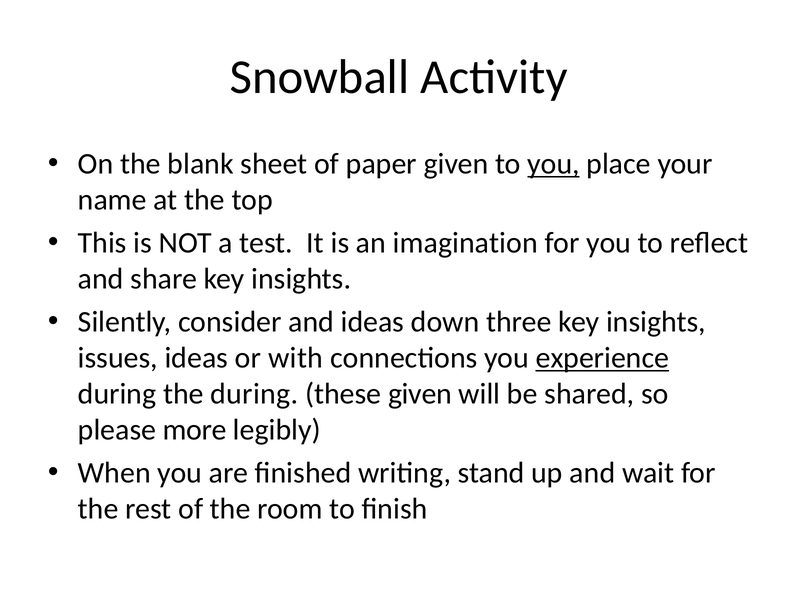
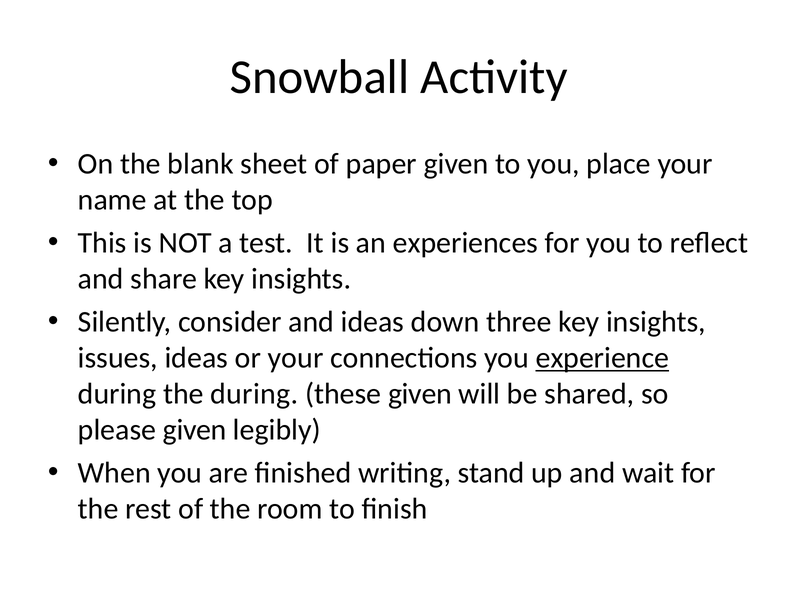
you underline: present -> none (554, 164)
imagination: imagination -> experiences (465, 243)
or with: with -> your (296, 358)
please more: more -> given (195, 429)
